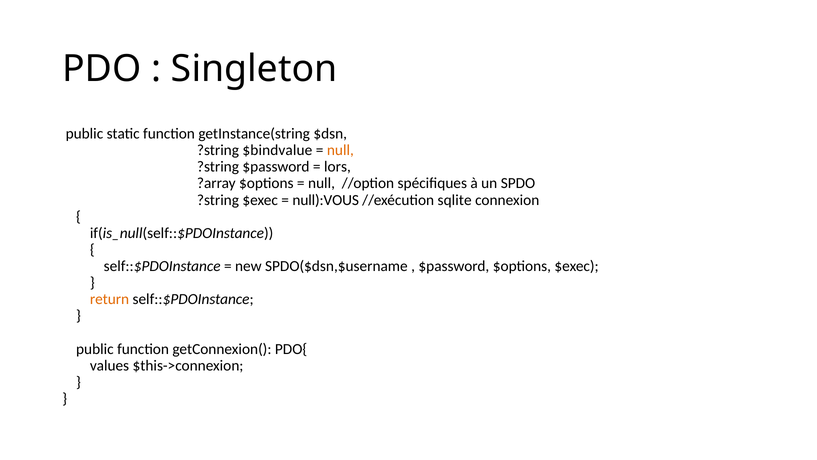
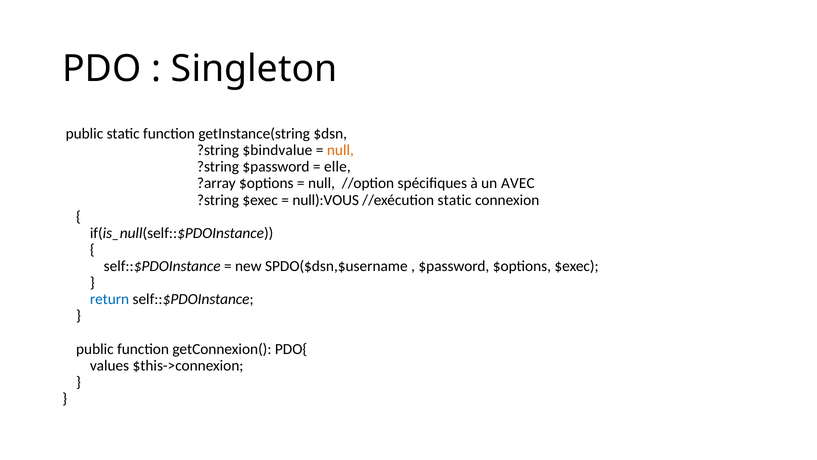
lors: lors -> elle (337, 167)
SPDO: SPDO -> AVEC (518, 183)
//exécution sqlite: sqlite -> static (455, 200)
return colour: orange -> blue (109, 299)
